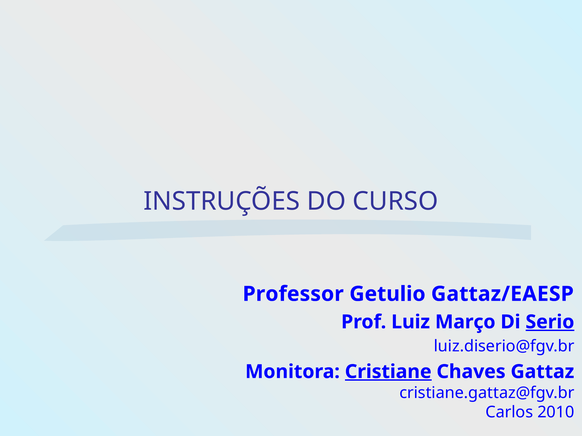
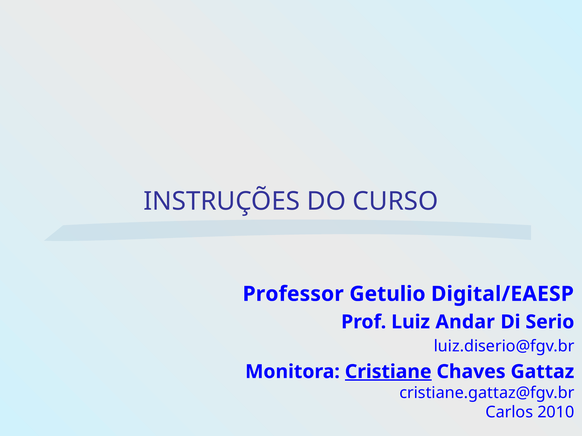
Gattaz/EAESP: Gattaz/EAESP -> Digital/EAESP (502, 294)
Março: Março -> Andar (465, 322)
Serio underline: present -> none (550, 322)
